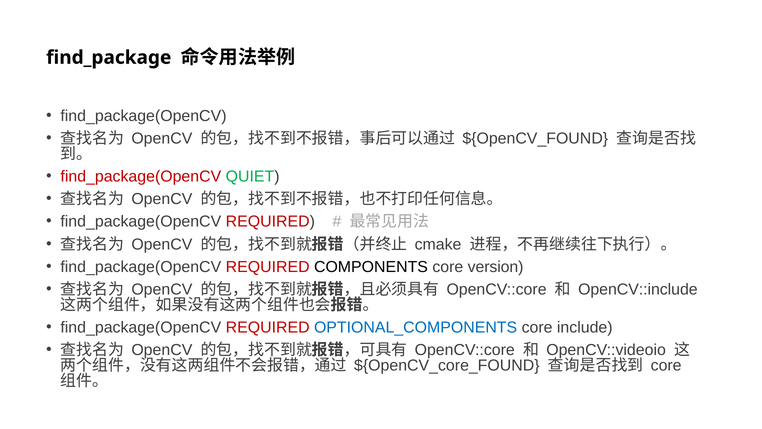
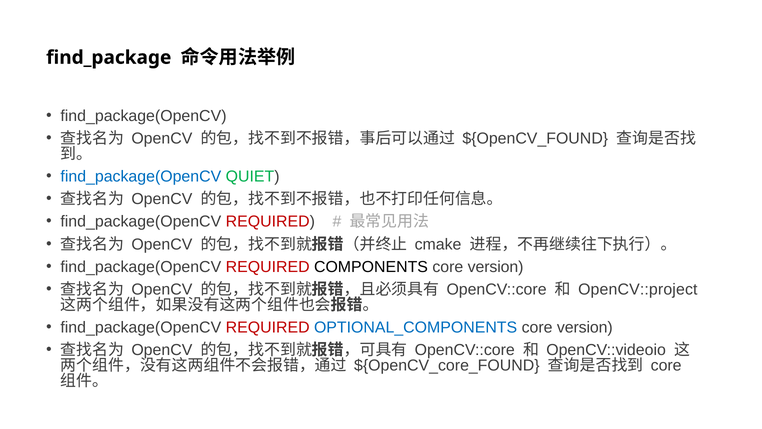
find_package(OpenCV colour: red -> blue (141, 176)
OpenCV::include: OpenCV::include -> OpenCV::project (638, 289)
OPTIONAL_COMPONENTS core include: include -> version (585, 327)
